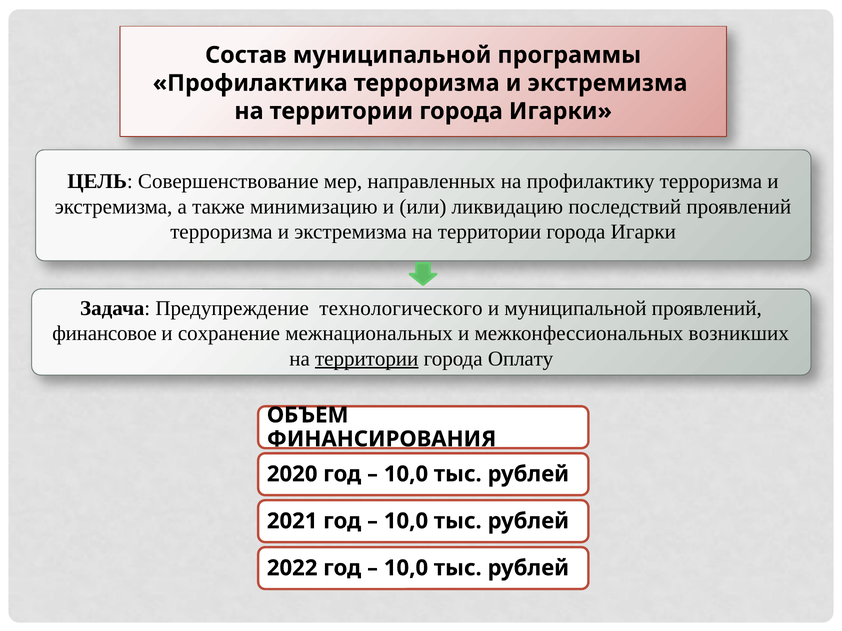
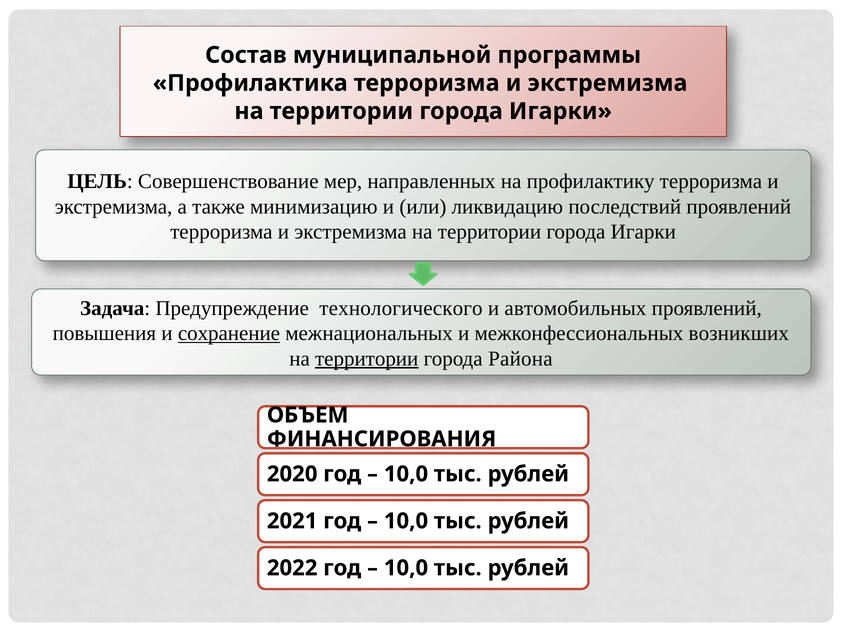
и муниципальной: муниципальной -> автомобильных (575, 308)
финансовое: финансовое -> повышения (104, 334)
сохранение underline: none -> present (229, 334)
Оплату: Оплату -> Района (520, 359)
